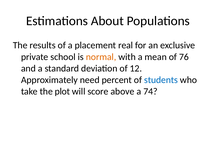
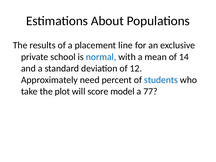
real: real -> line (126, 45)
normal colour: orange -> blue (101, 57)
76: 76 -> 14 (184, 57)
above: above -> model (123, 91)
74: 74 -> 77 (150, 91)
